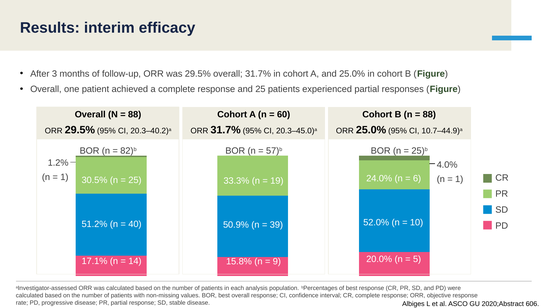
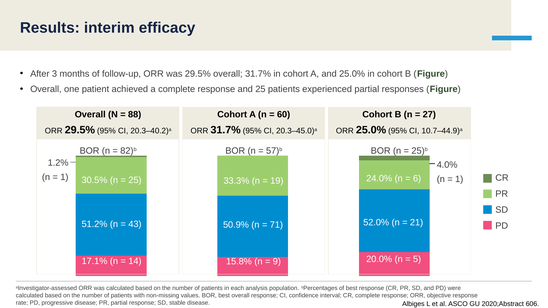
88: 88 -> 27 (429, 115)
10: 10 -> 21 (417, 223)
40: 40 -> 43 (135, 224)
39: 39 -> 71 (276, 225)
